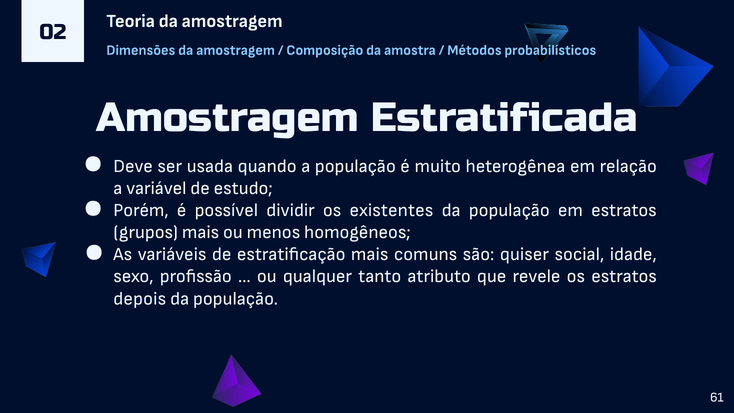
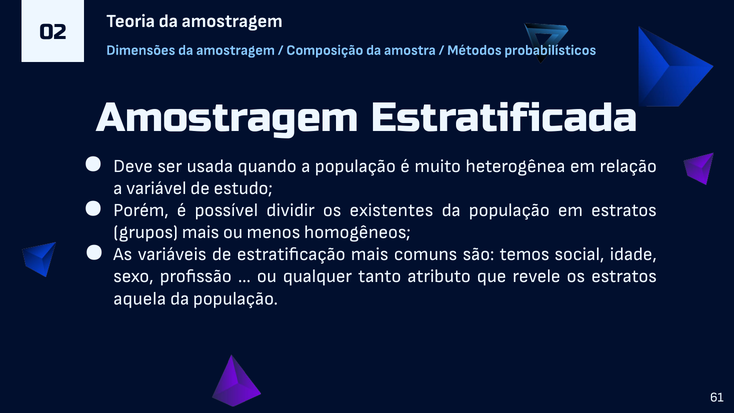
quiser: quiser -> temos (525, 254)
depois: depois -> aquela (140, 298)
